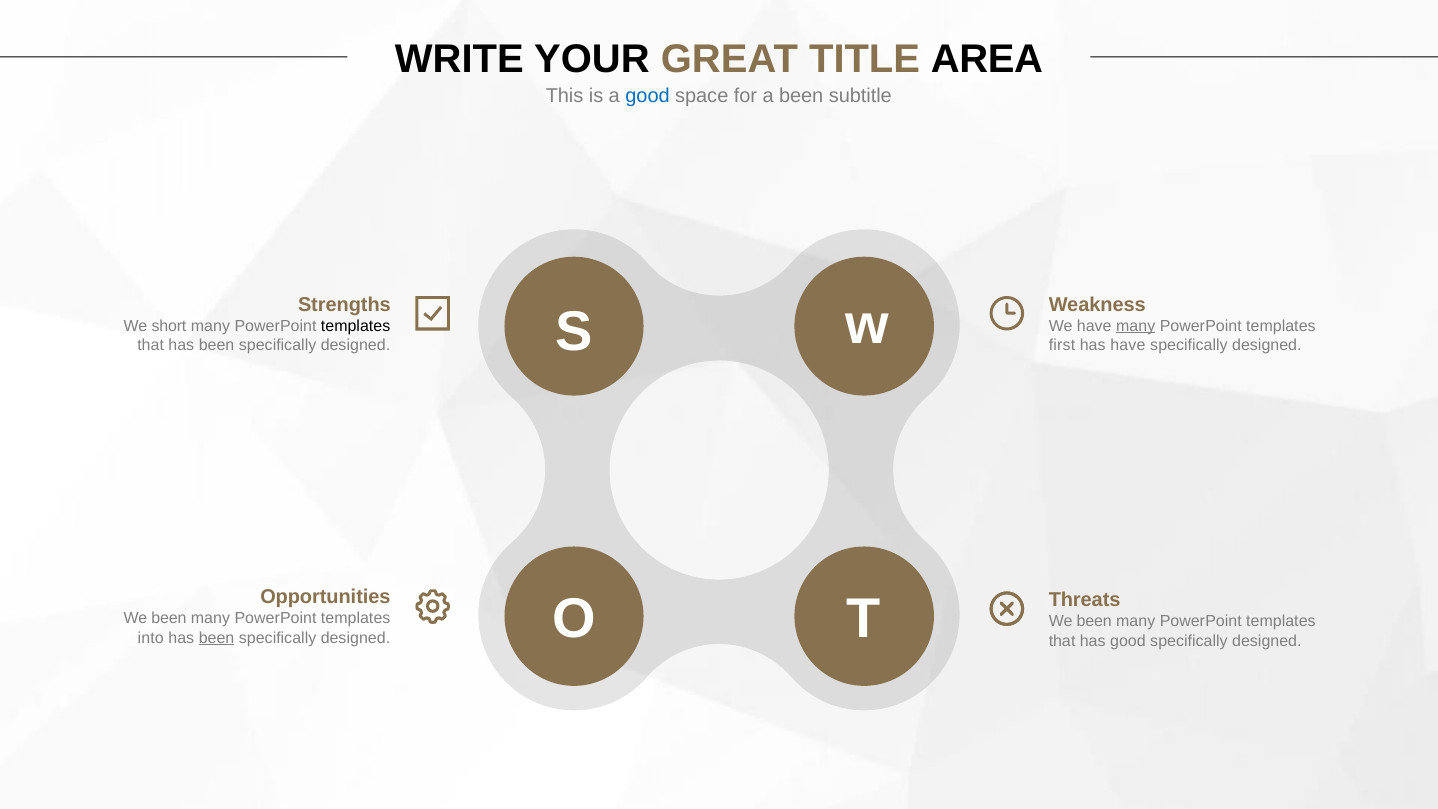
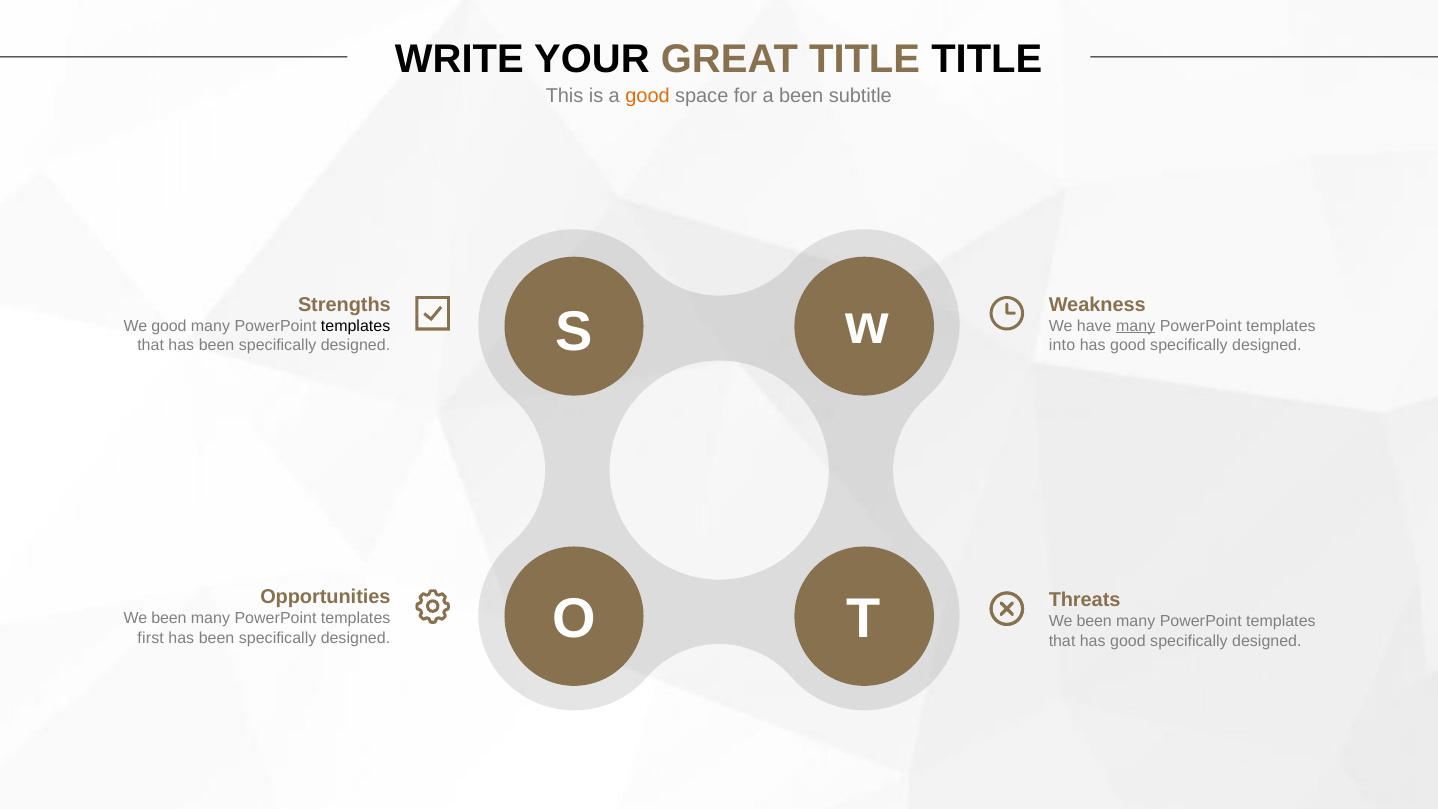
TITLE AREA: AREA -> TITLE (987, 60)
good colour: blue -> orange (648, 96)
We short: short -> good (169, 326)
first: first -> into (1062, 345)
have: have -> good (1128, 345)
into: into -> first (151, 637)
been underline: present -> none (217, 637)
